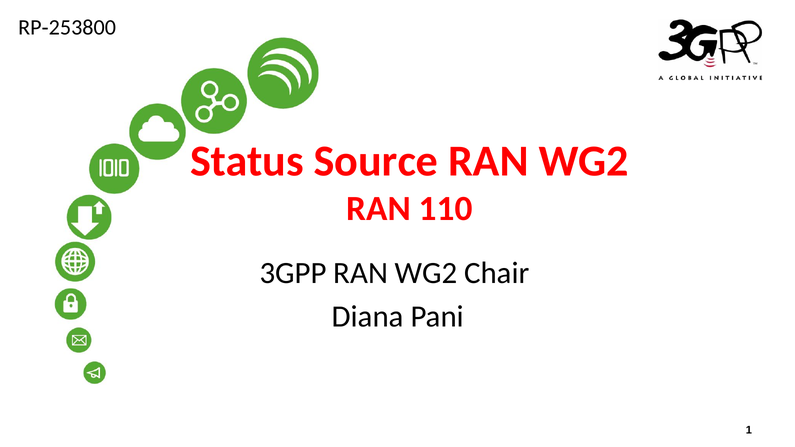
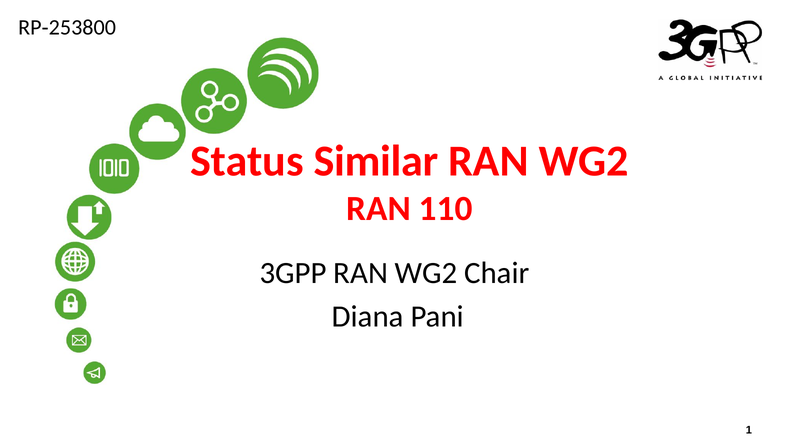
Source: Source -> Similar (376, 161)
